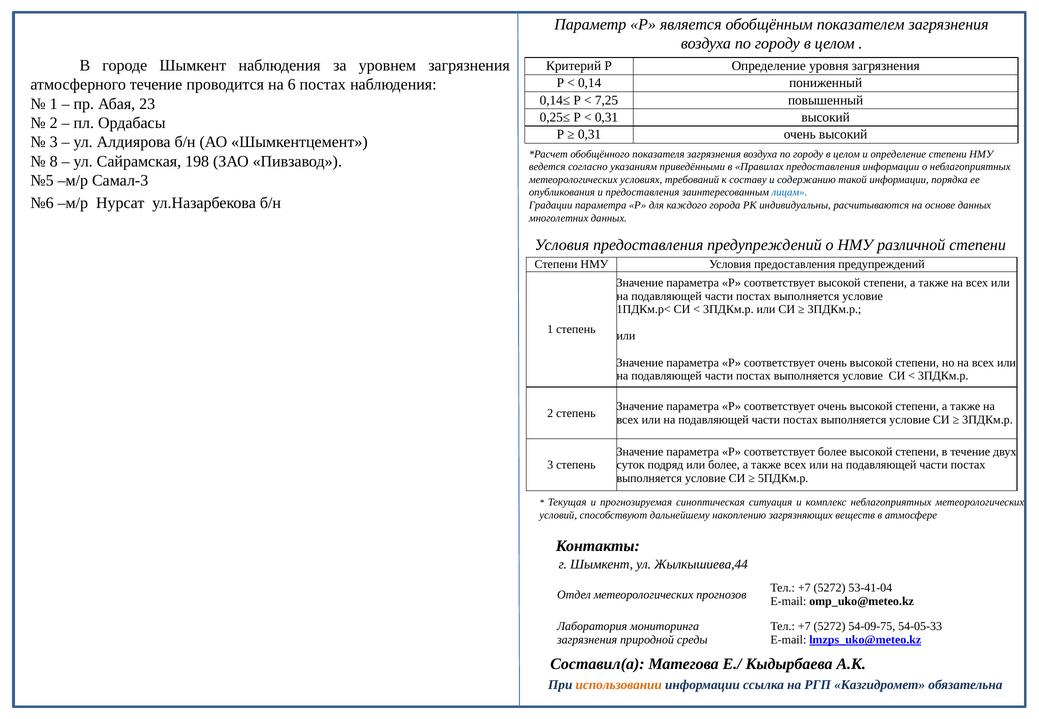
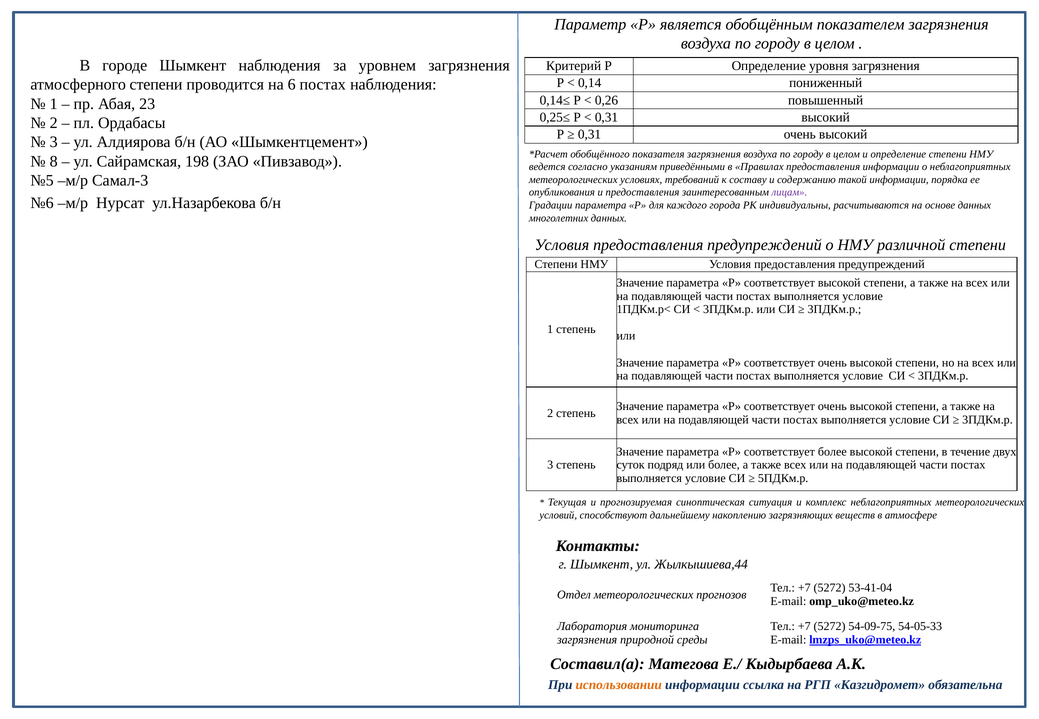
атмосферного течение: течение -> степени (156, 85)
7,25: 7,25 -> 0,26 (607, 100)
лицам colour: blue -> purple (789, 193)
